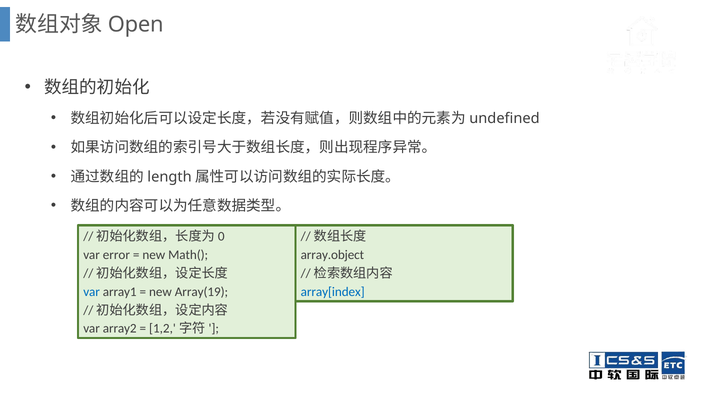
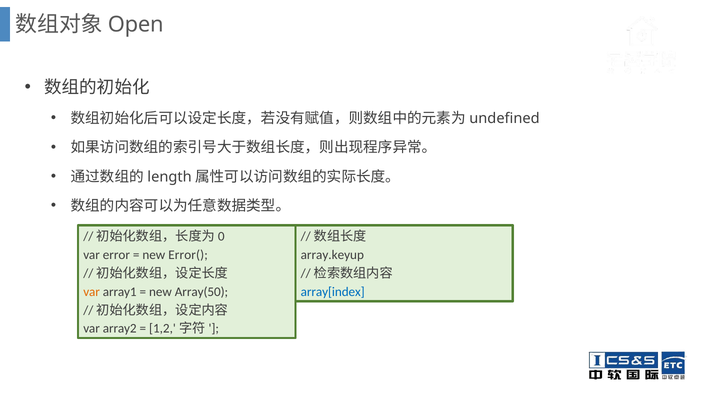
Math(: Math( -> Error( (188, 255)
array.object: array.object -> array.keyup (332, 255)
var colour: blue -> orange (92, 292)
Array(19: Array(19 -> Array(50 (201, 292)
